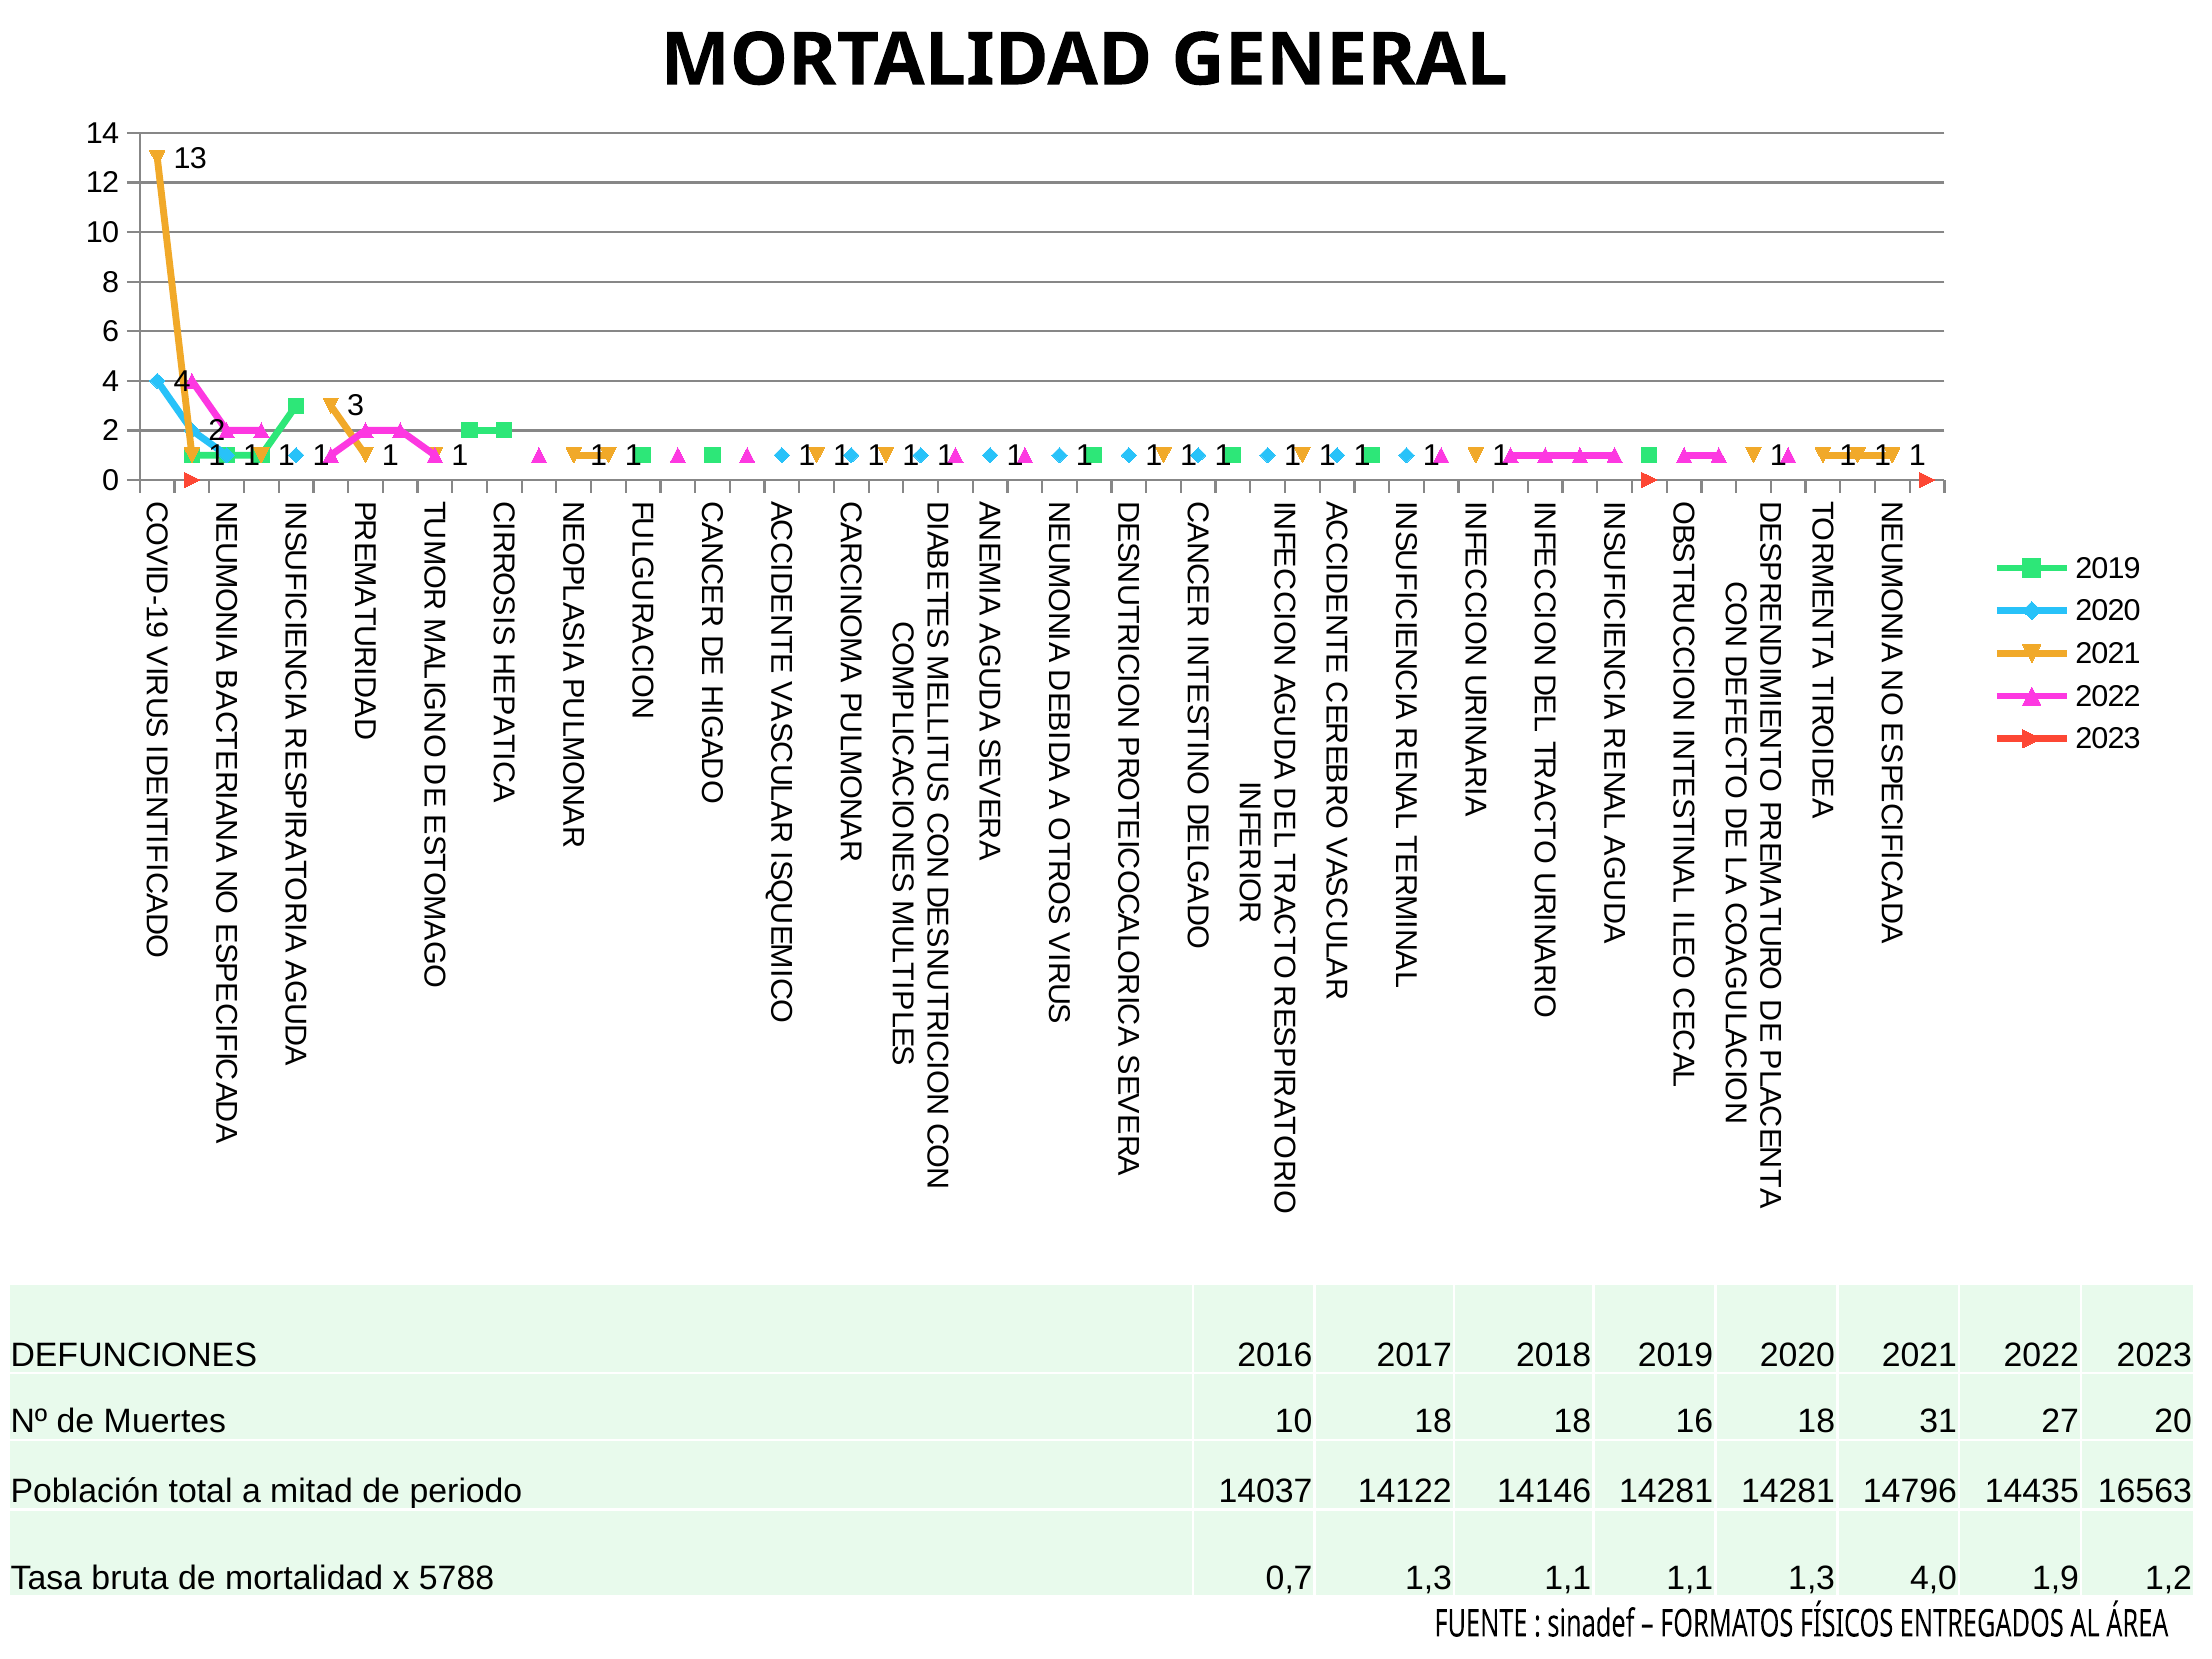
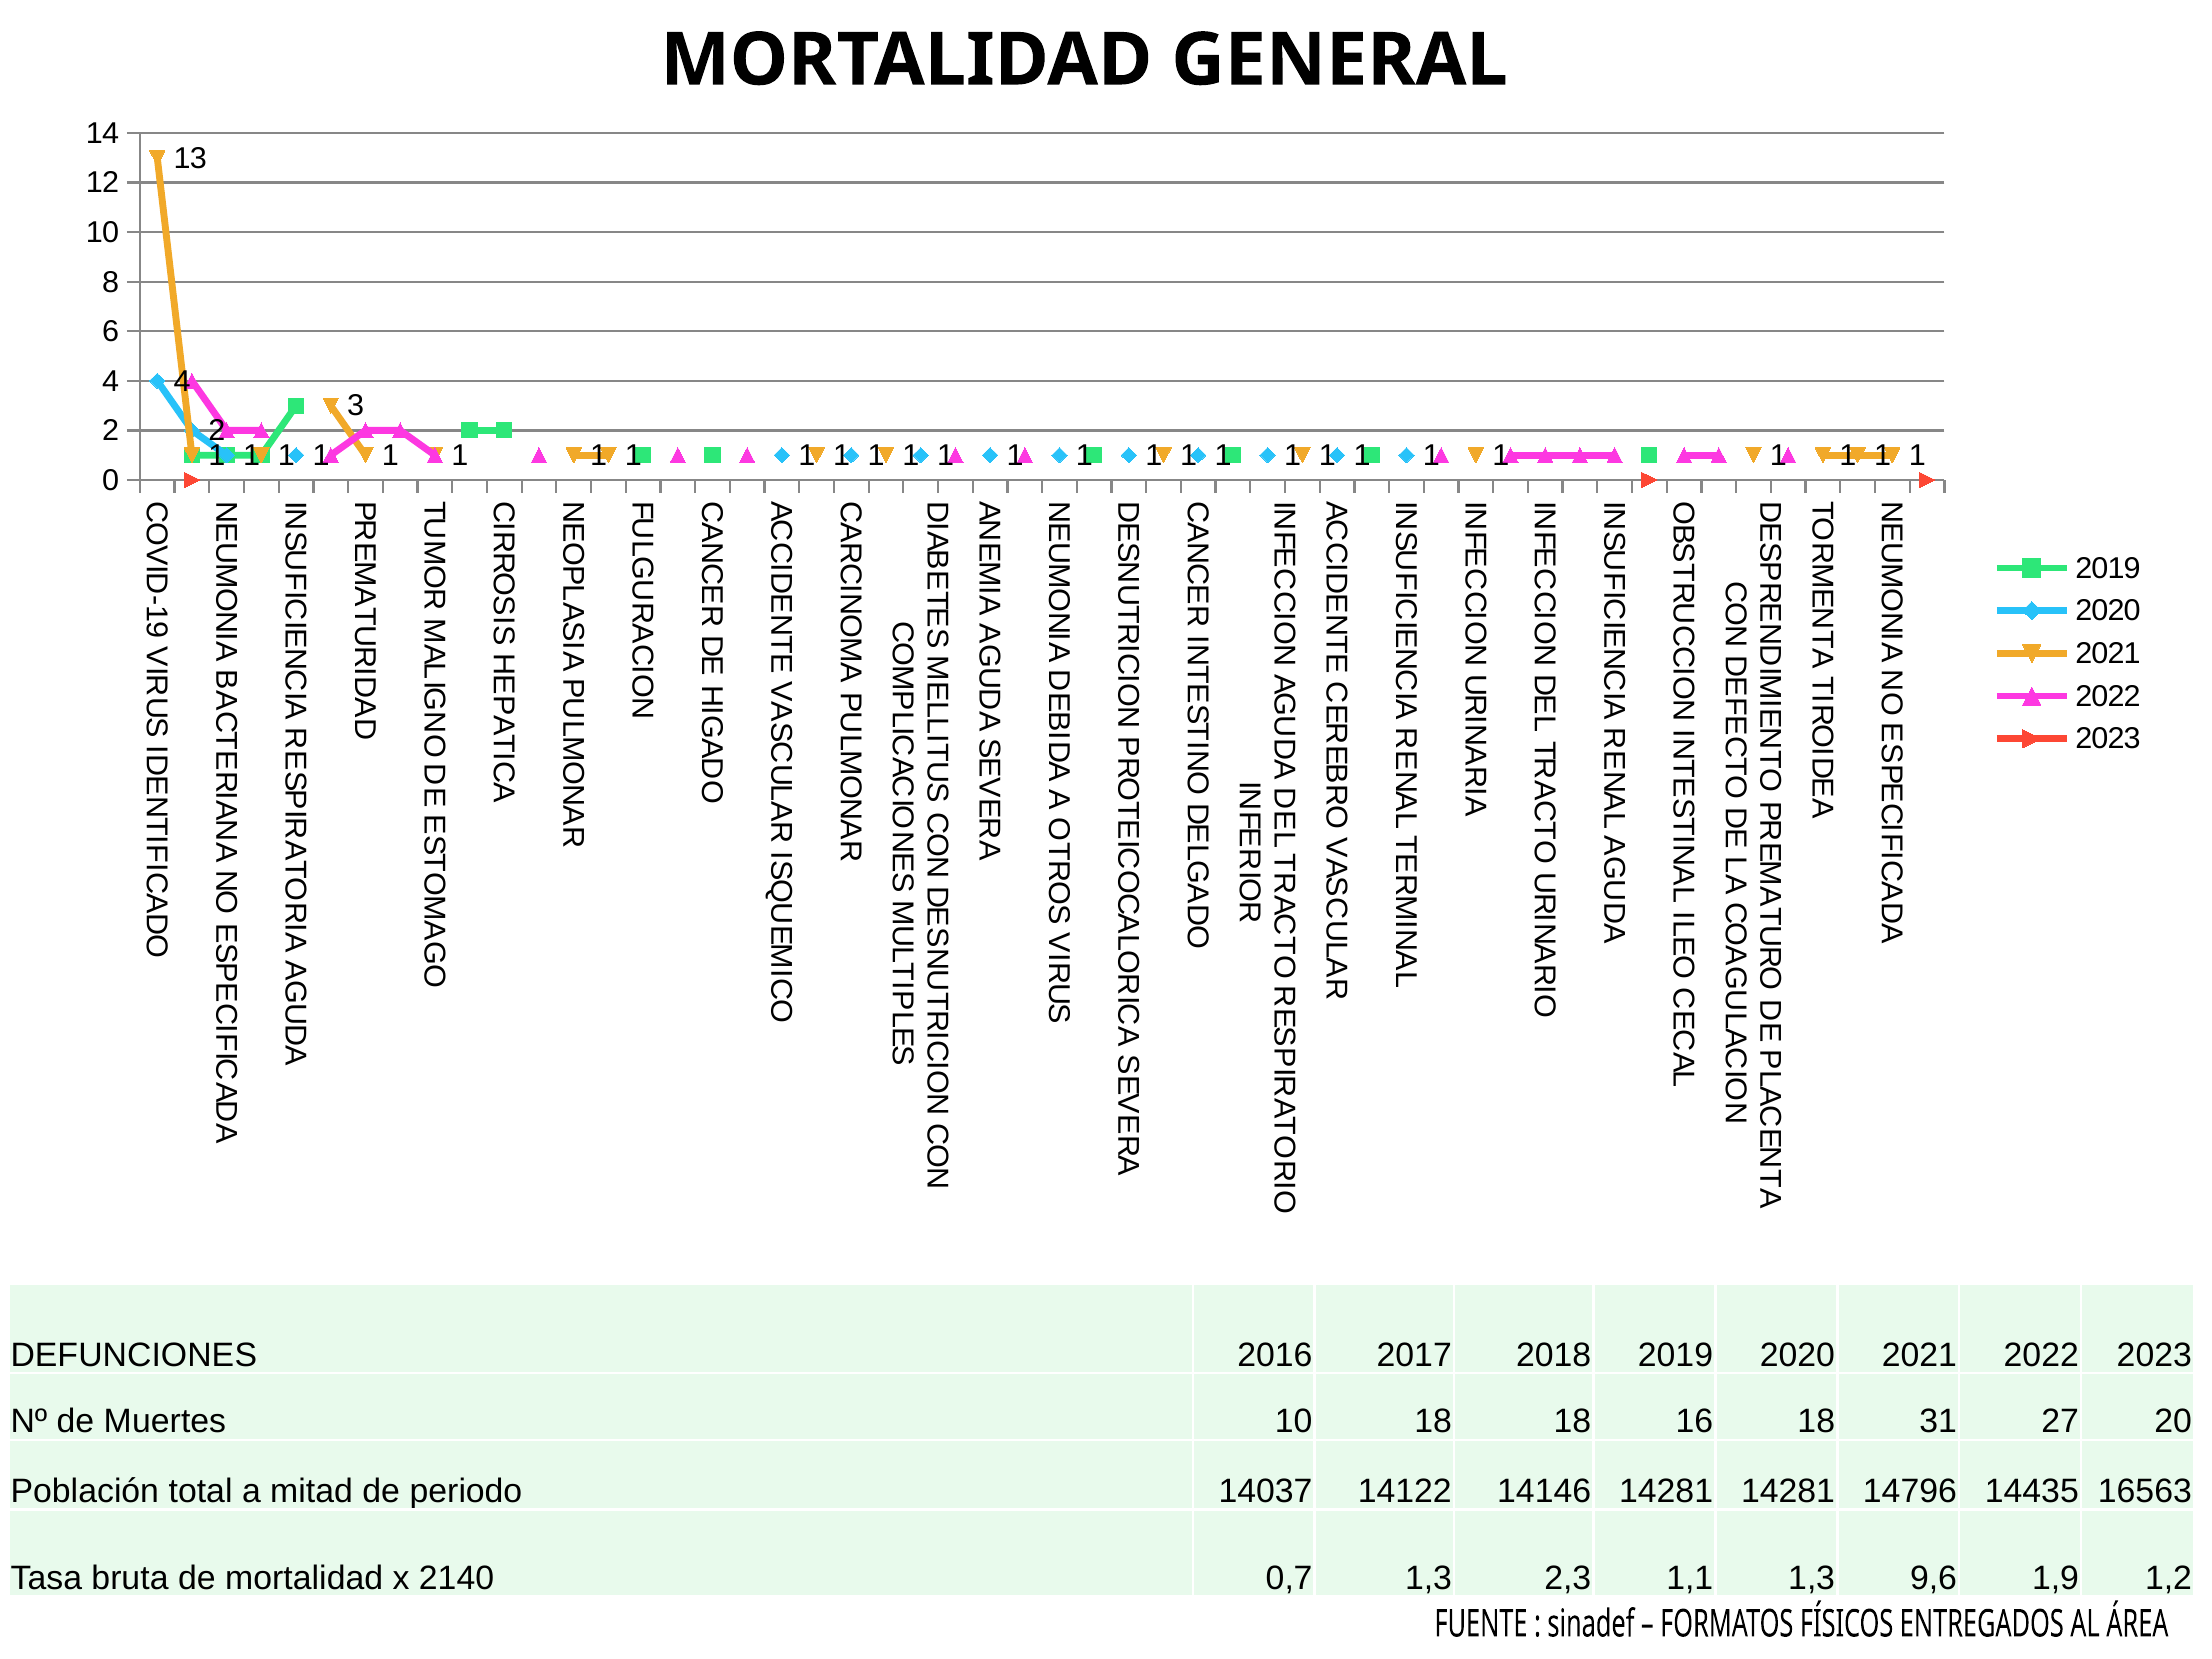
5788: 5788 -> 2140 (457, 1579)
1,3 1,1: 1,1 -> 2,3 (1568, 1579)
4,0: 4,0 -> 9,6 (1934, 1579)
